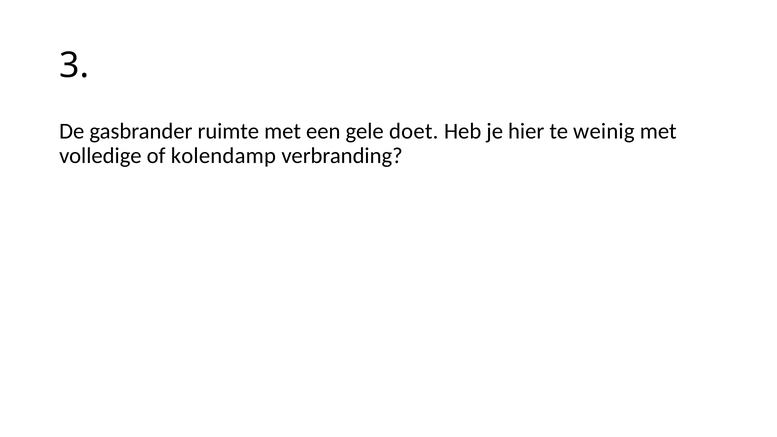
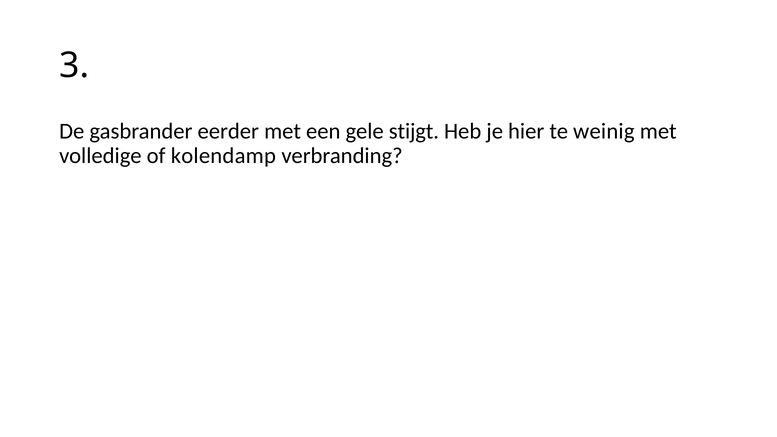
ruimte: ruimte -> eerder (228, 131)
doet: doet -> stijgt (414, 131)
